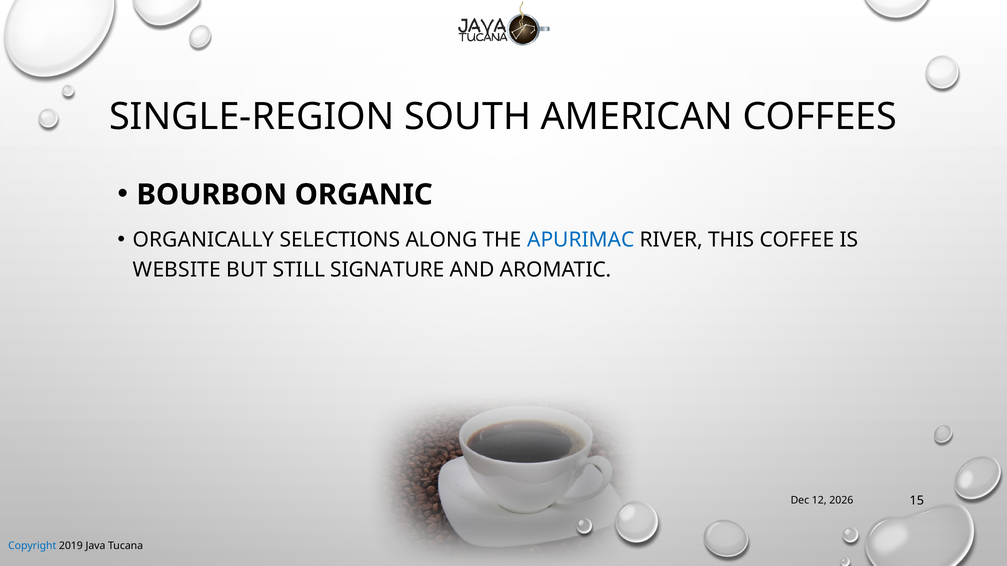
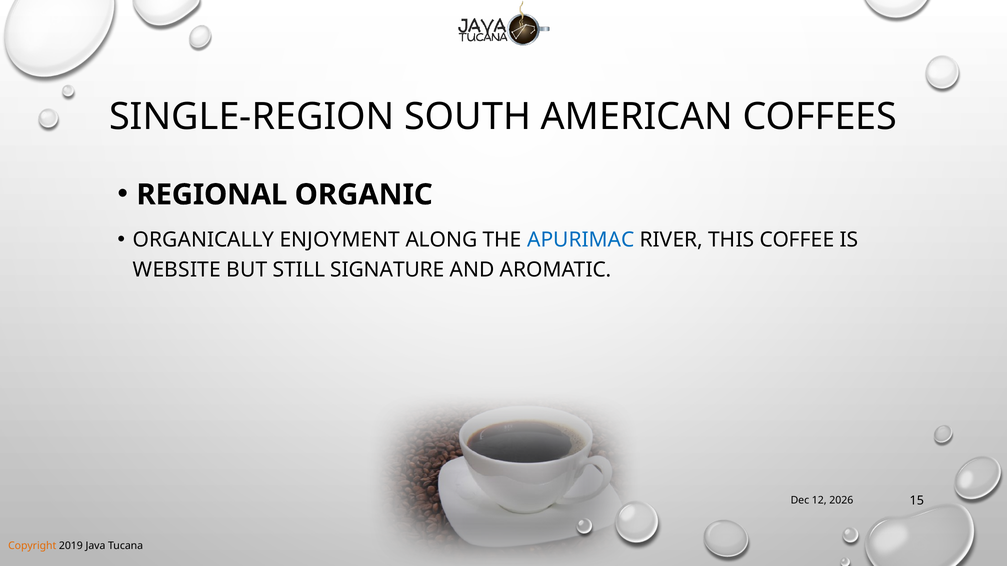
BOURBON: BOURBON -> REGIONAL (212, 195)
SELECTIONS: SELECTIONS -> ENJOYMENT (340, 240)
Copyright colour: blue -> orange (32, 546)
